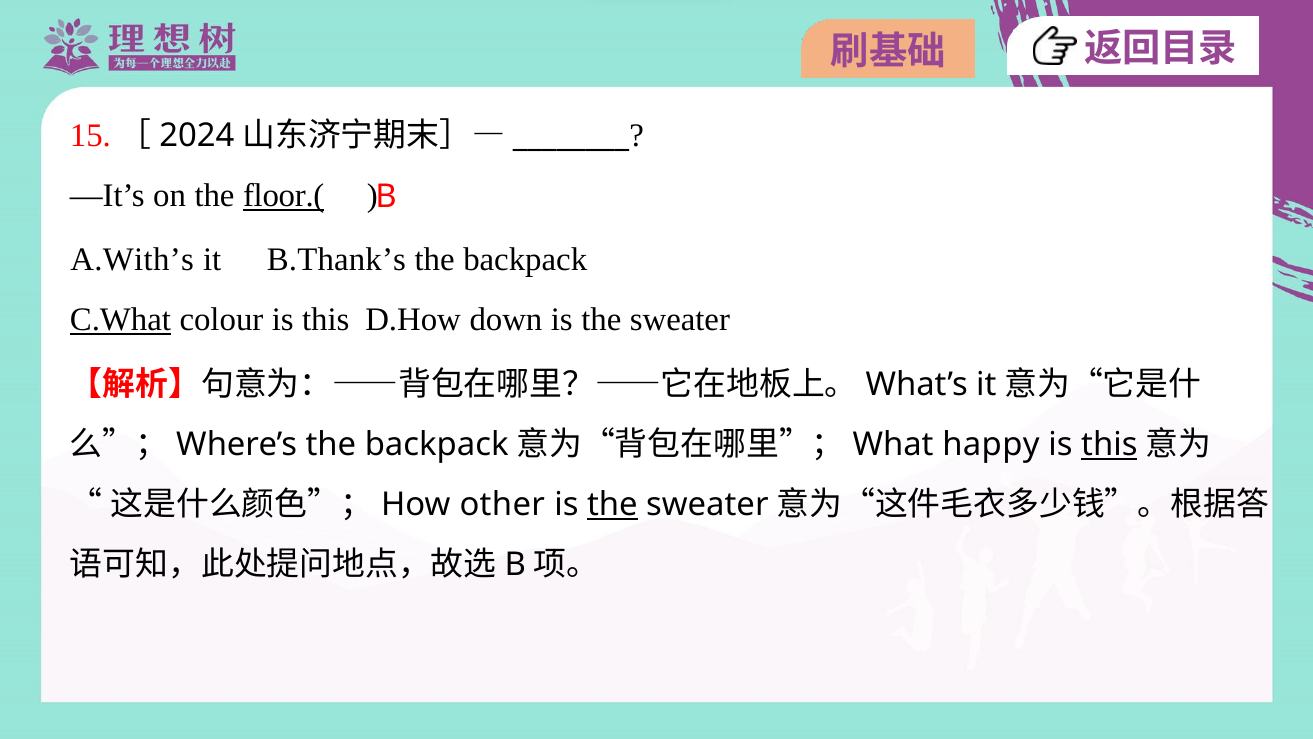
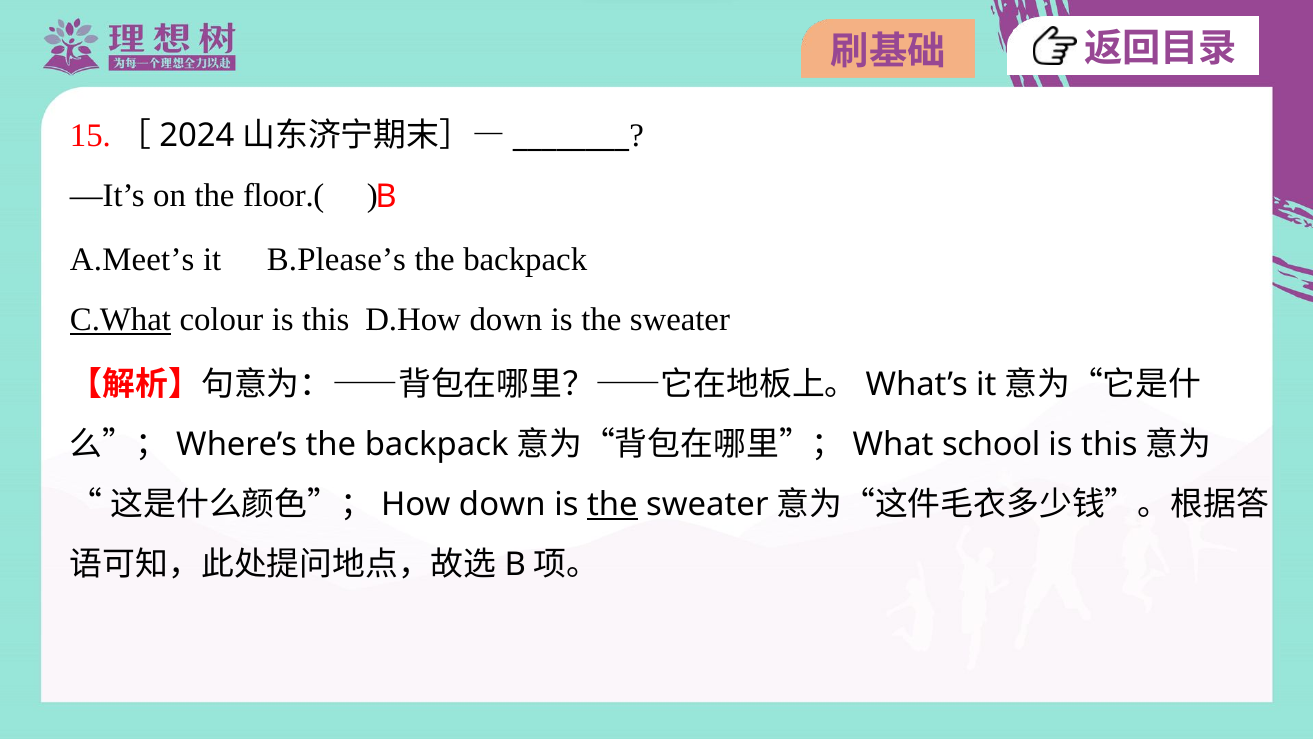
floor.( underline: present -> none (284, 195)
A.With’s: A.With’s -> A.Meet’s (132, 260)
B.Thank’s: B.Thank’s -> B.Please’s (336, 260)
happy: happy -> school (991, 444)
this underline: present -> none (1109, 444)
other: other -> down (502, 504)
